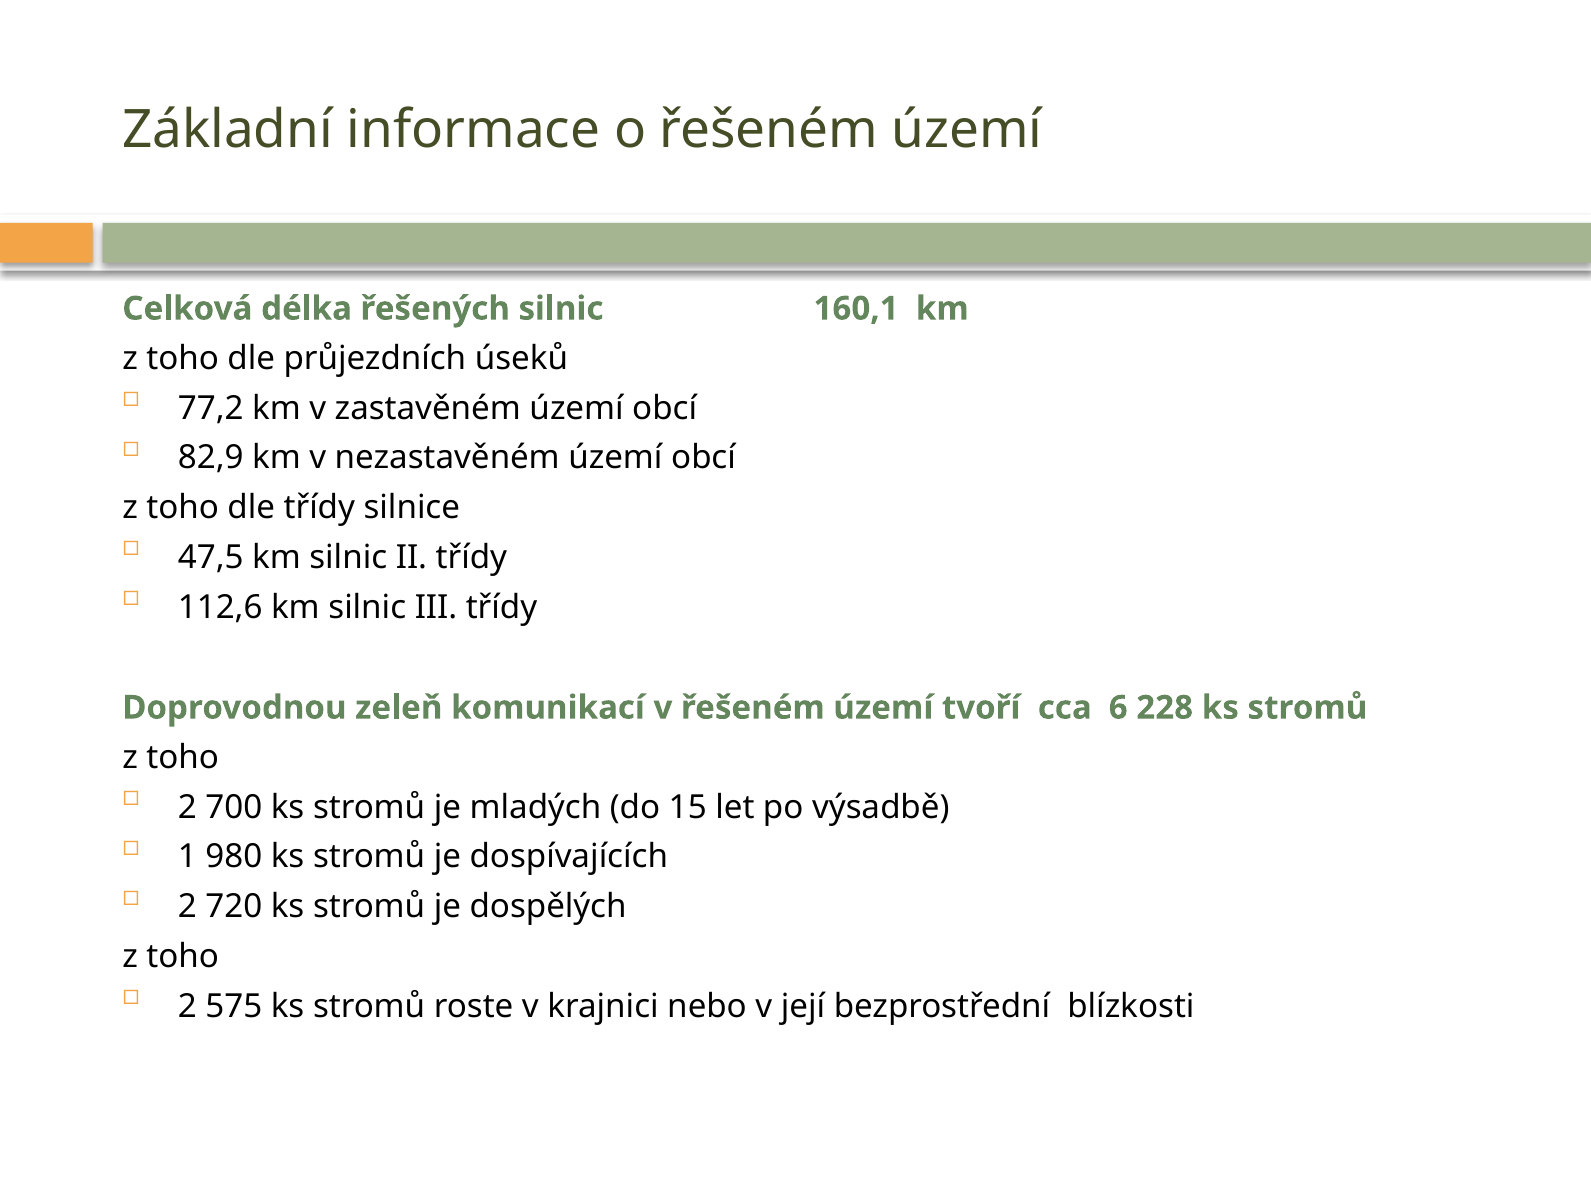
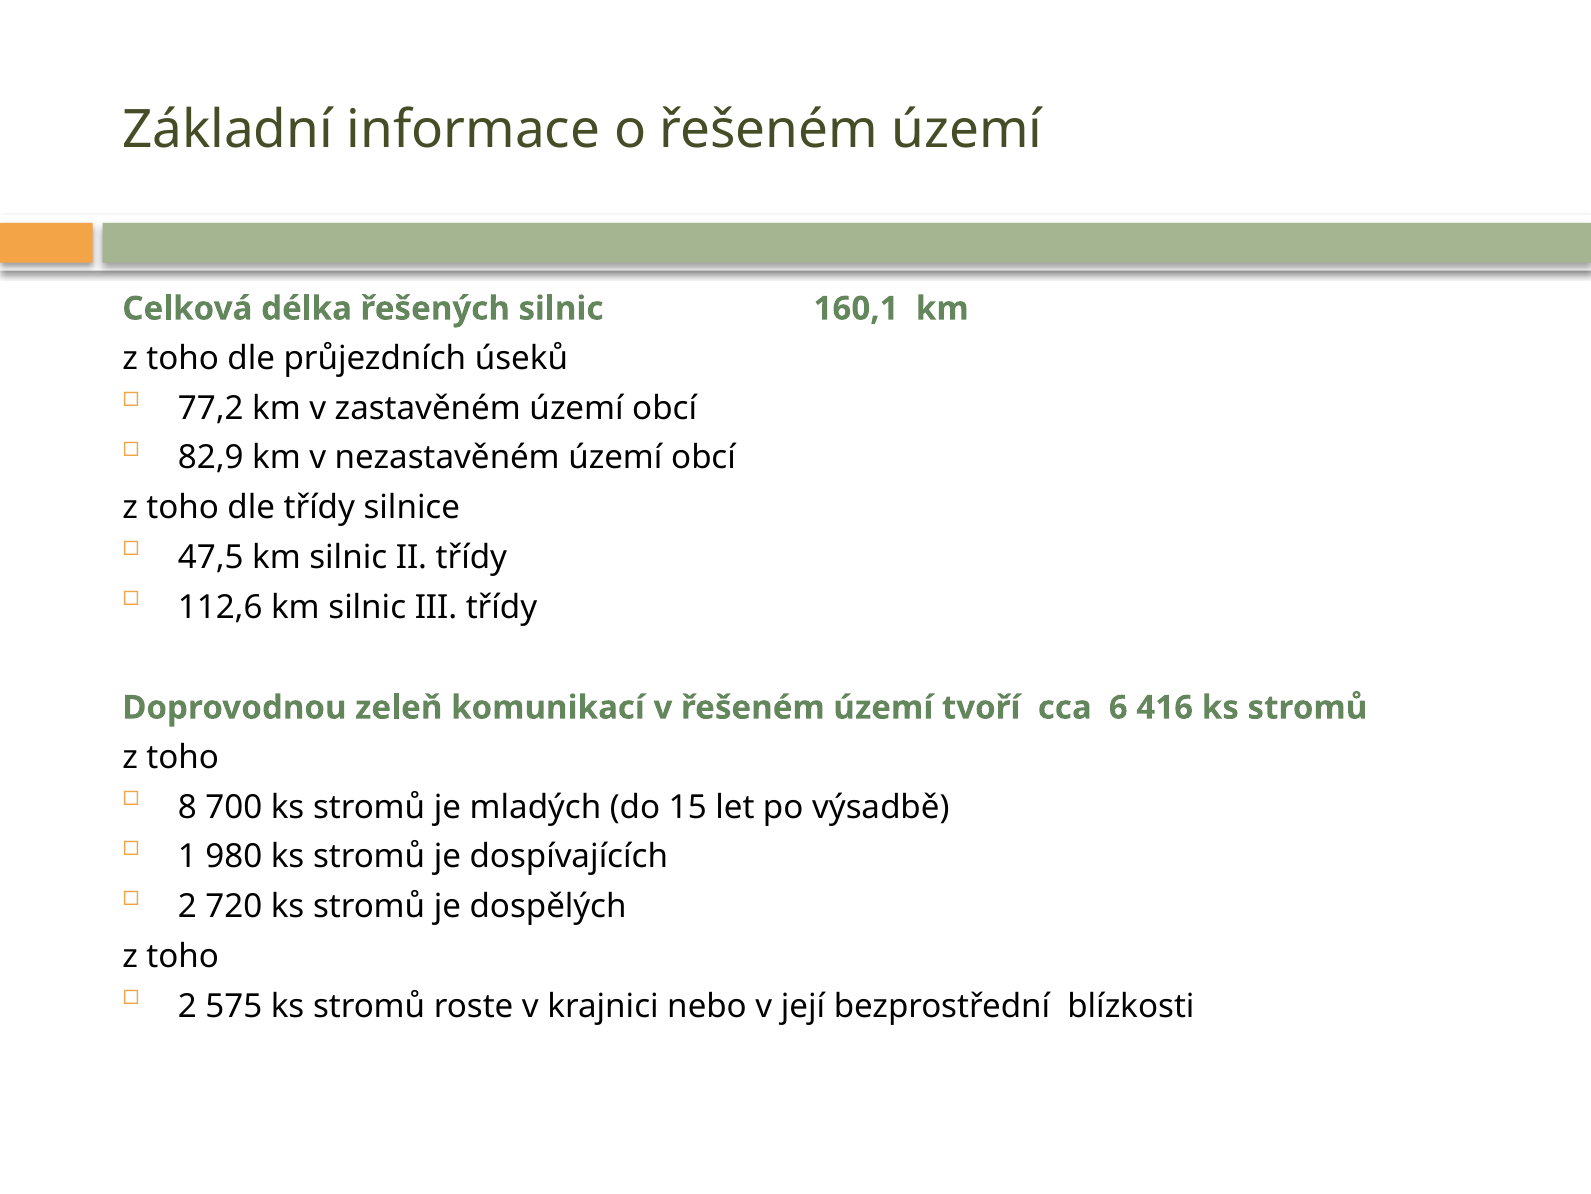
228: 228 -> 416 (1165, 707)
2: 2 -> 8 (187, 807)
